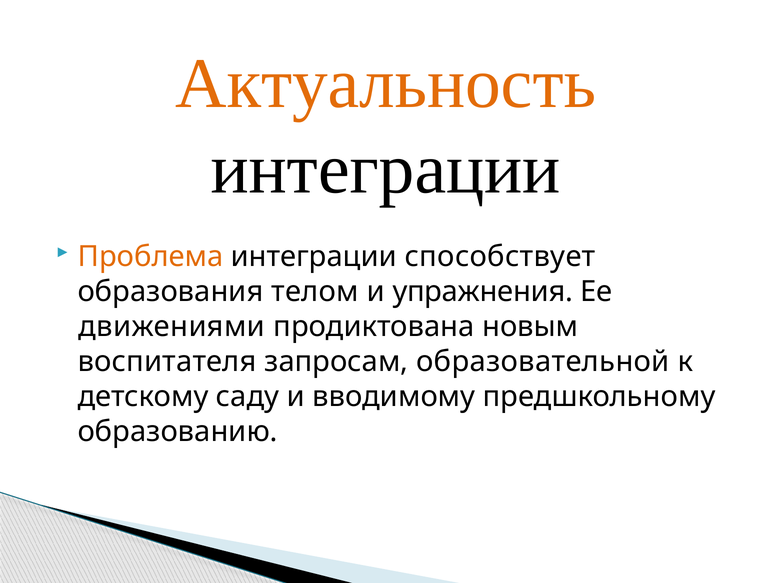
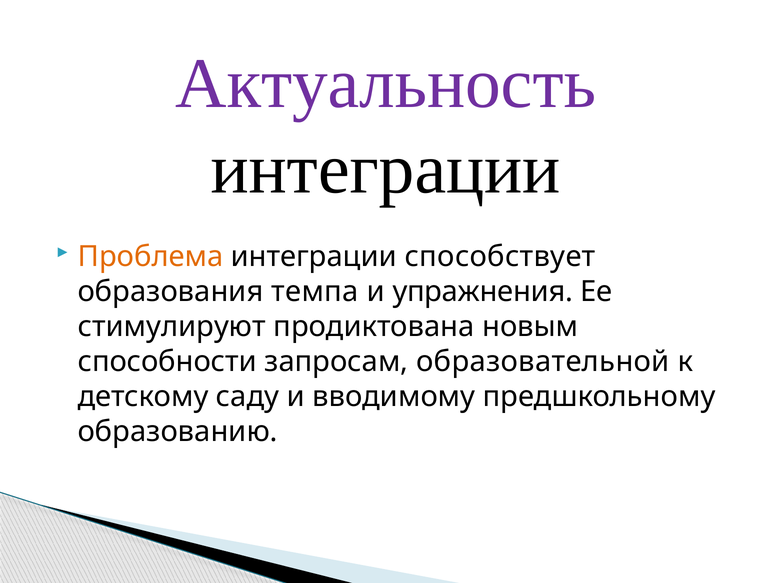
Актуальность colour: orange -> purple (386, 84)
телом: телом -> темпа (315, 292)
движениями: движениями -> стимулируют (172, 327)
воспитателя: воспитателя -> способности (167, 362)
